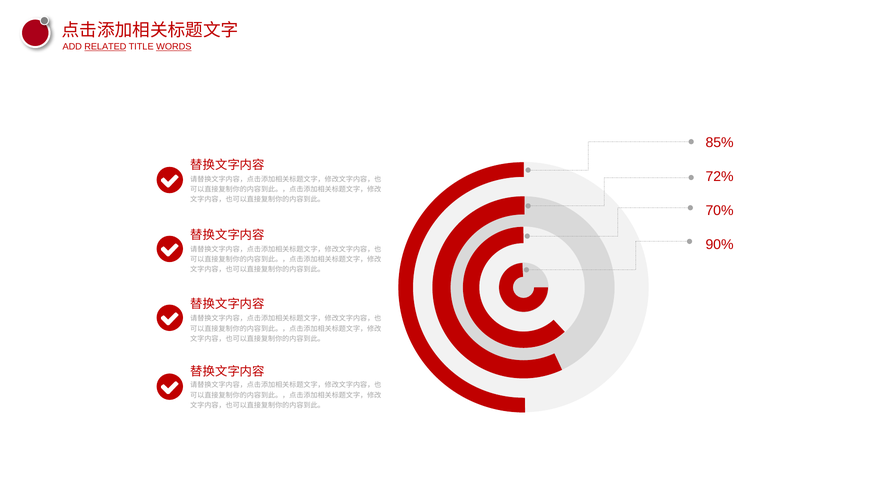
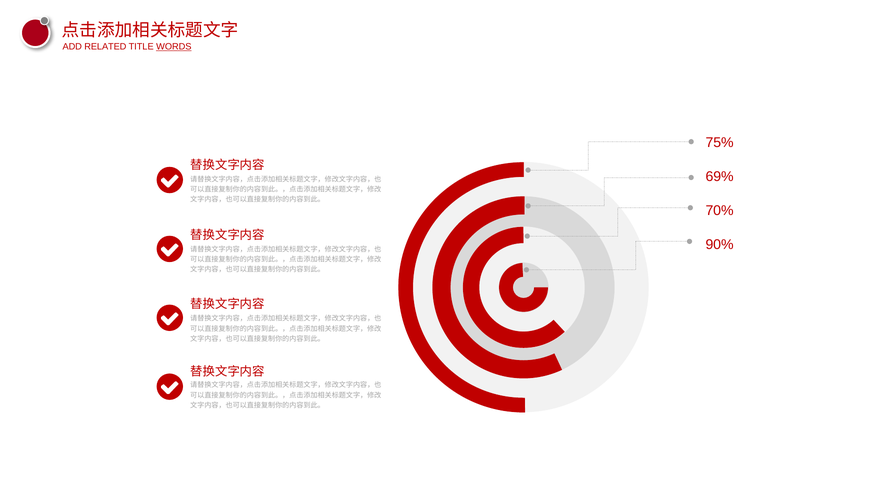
RELATED underline: present -> none (105, 47)
85%: 85% -> 75% (720, 143)
72%: 72% -> 69% (720, 177)
